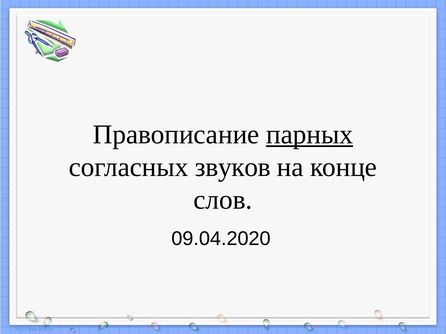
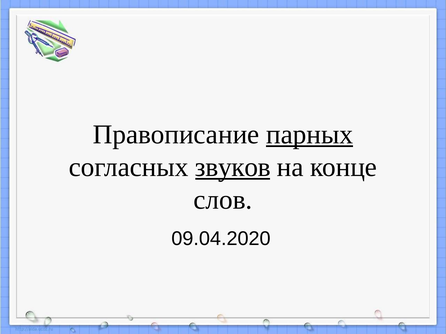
звуков underline: none -> present (233, 167)
